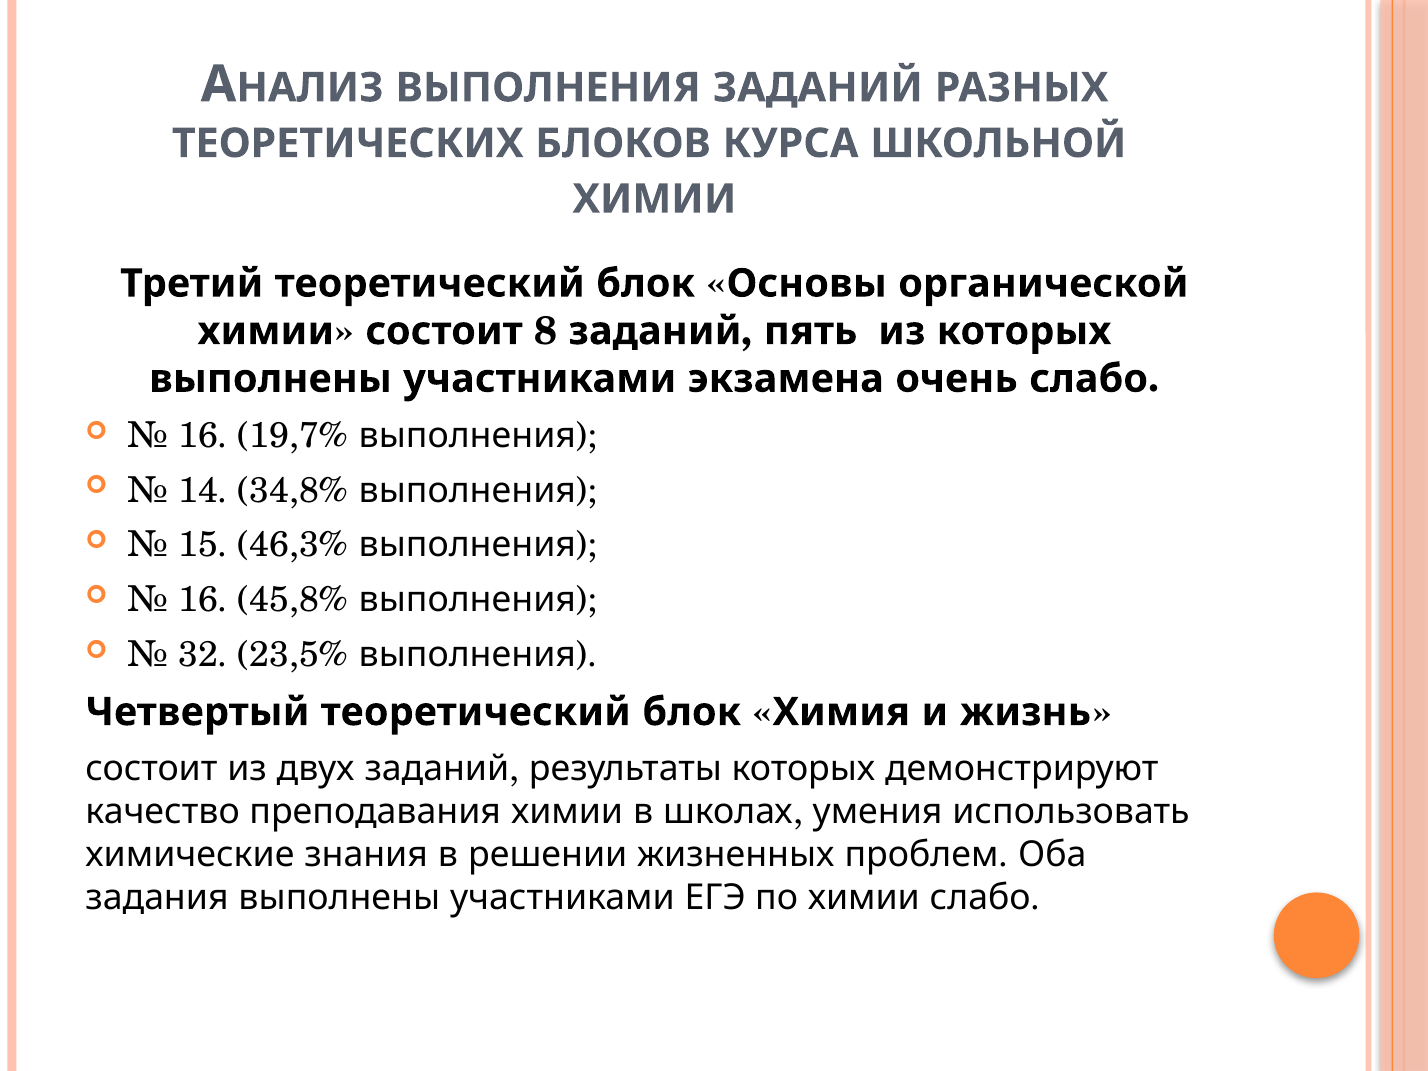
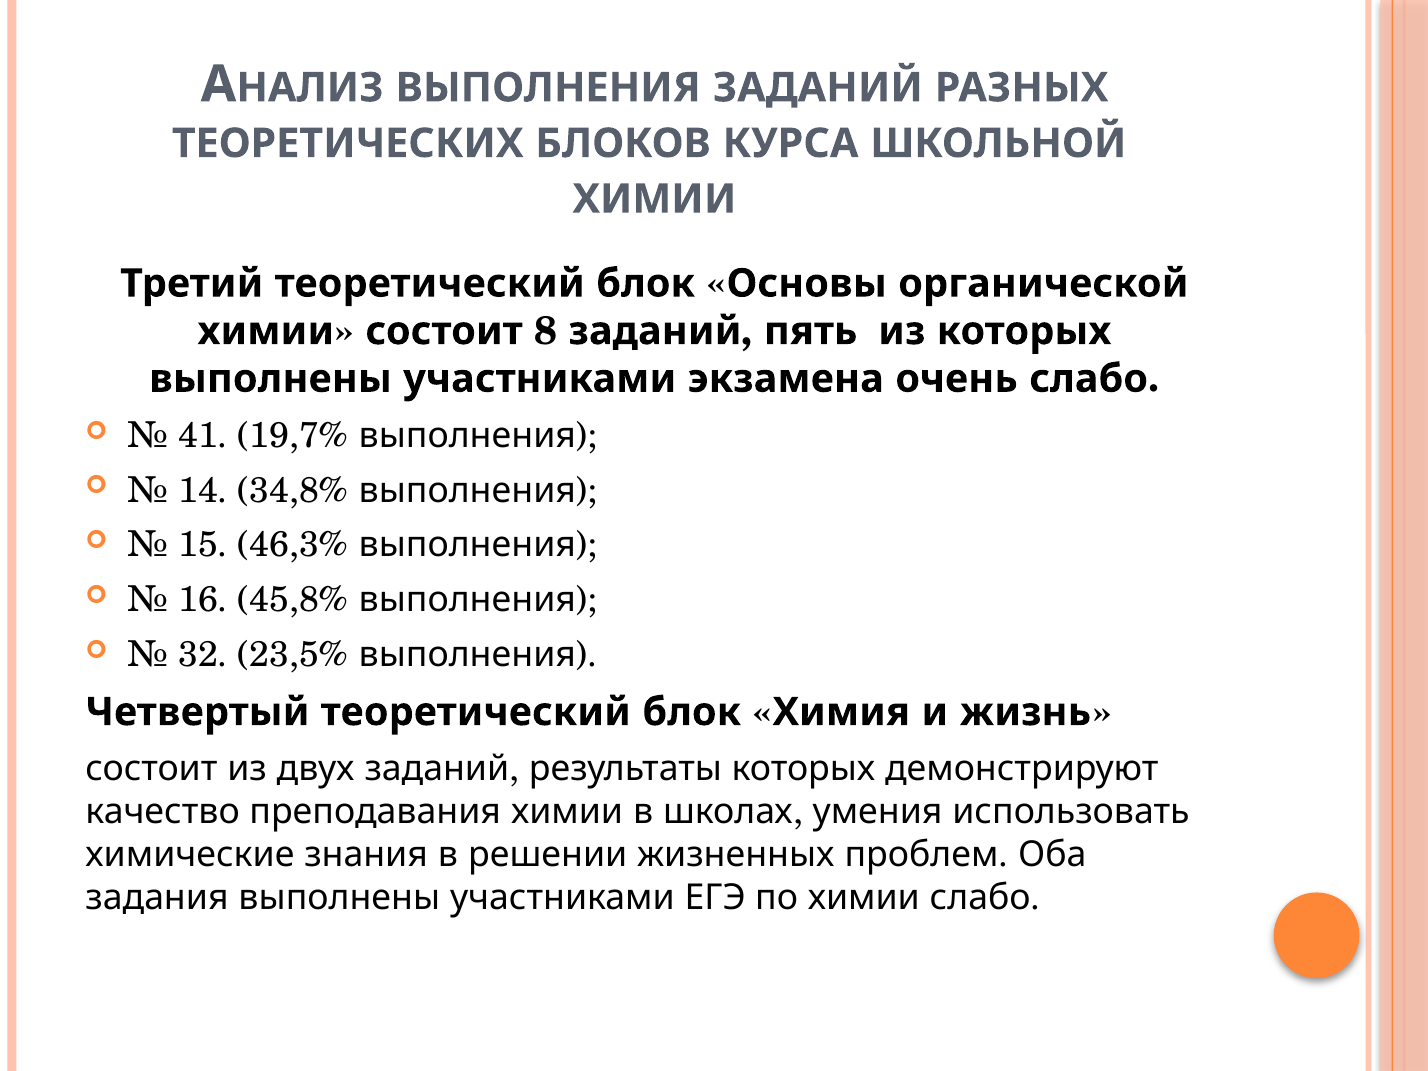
16: 16 -> 41 (203, 436)
